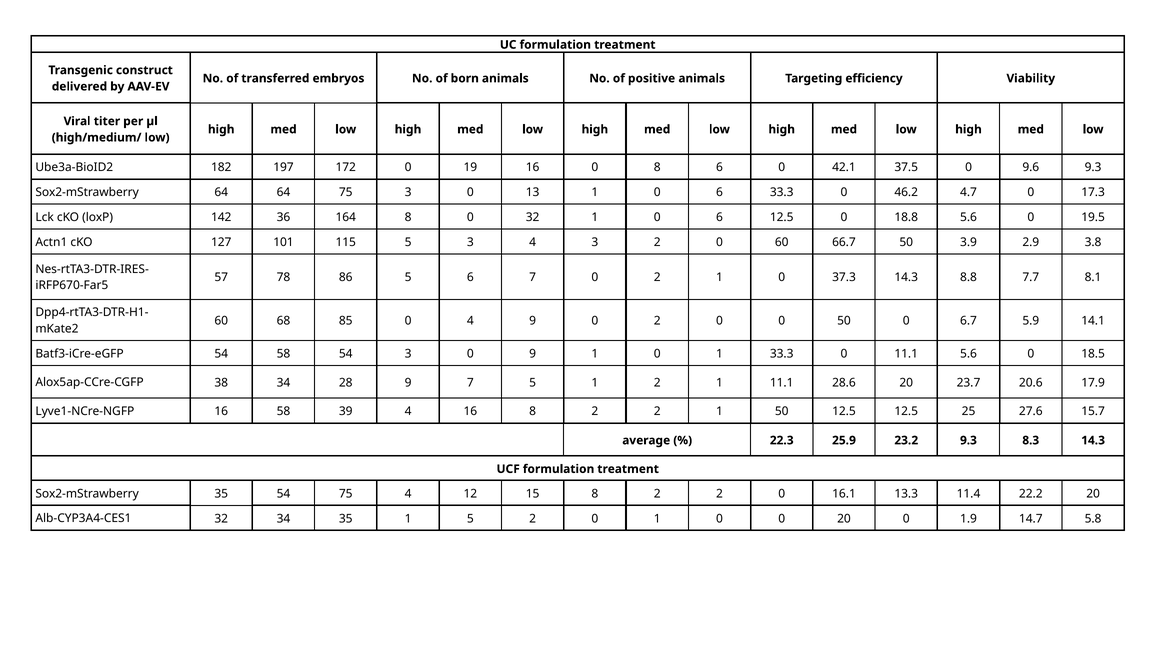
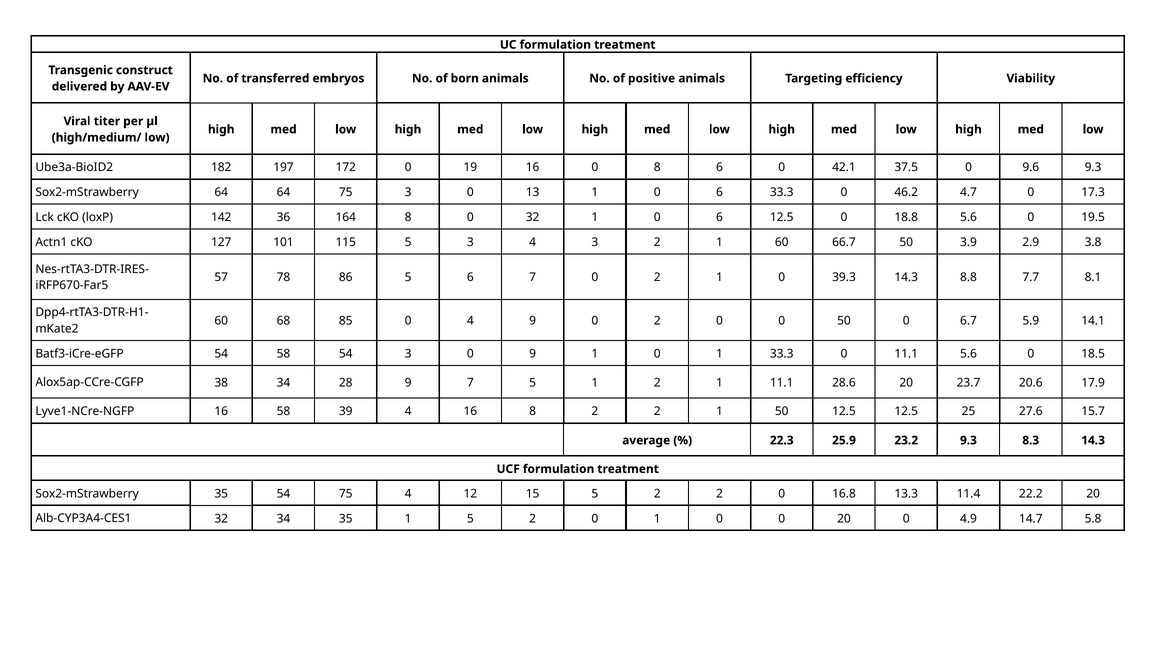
3 2 0: 0 -> 1 (719, 242)
37.3: 37.3 -> 39.3 (844, 277)
15 8: 8 -> 5 (595, 494)
16.1: 16.1 -> 16.8 (844, 494)
1.9: 1.9 -> 4.9 (969, 519)
